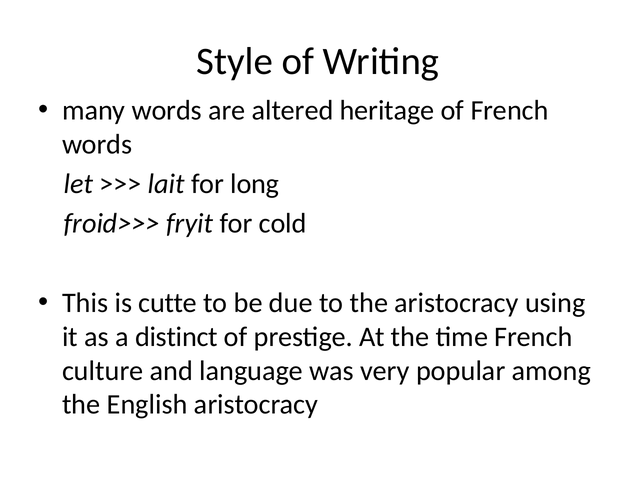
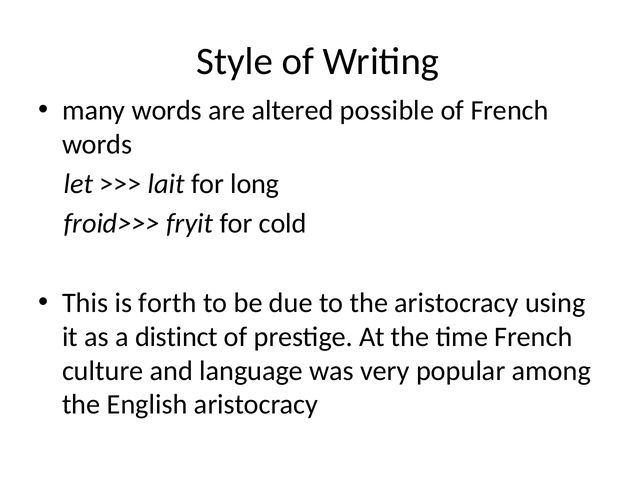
heritage: heritage -> possible (387, 110)
cutte: cutte -> forth (168, 303)
